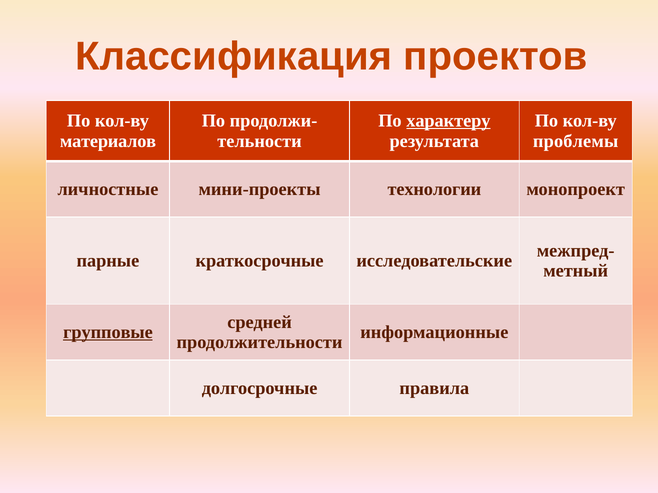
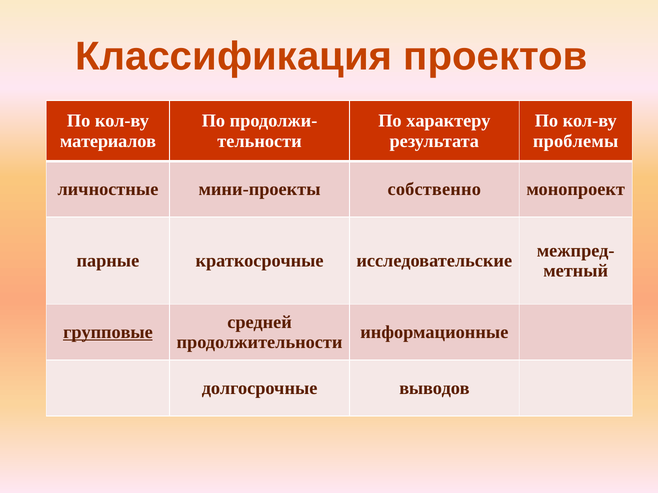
характеру underline: present -> none (448, 121)
технологии: технологии -> собственно (434, 189)
правила: правила -> выводов (434, 389)
